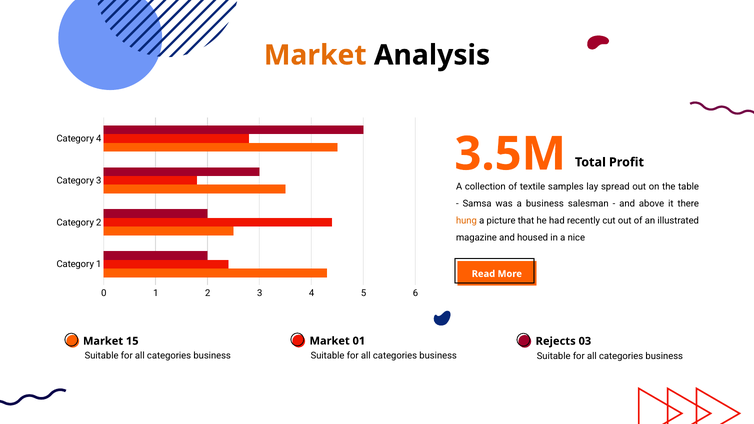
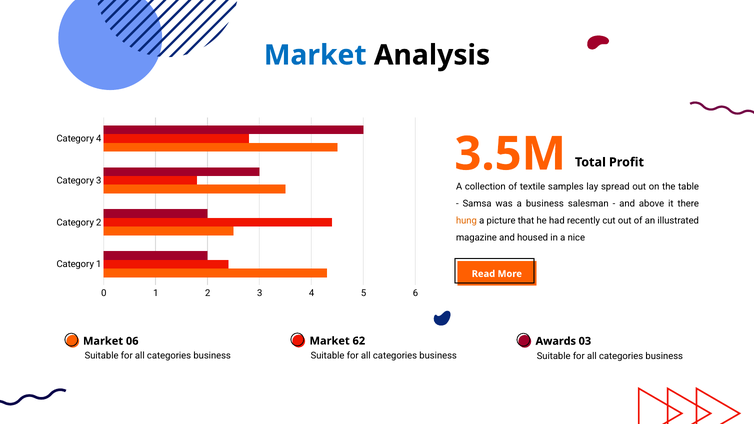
Market colour: orange -> blue (315, 55)
01: 01 -> 62 (359, 341)
15: 15 -> 06 (132, 341)
Rejects: Rejects -> Awards (556, 341)
